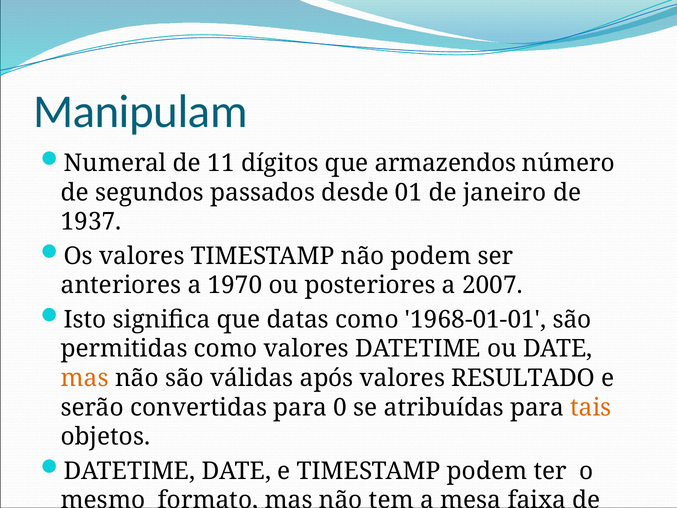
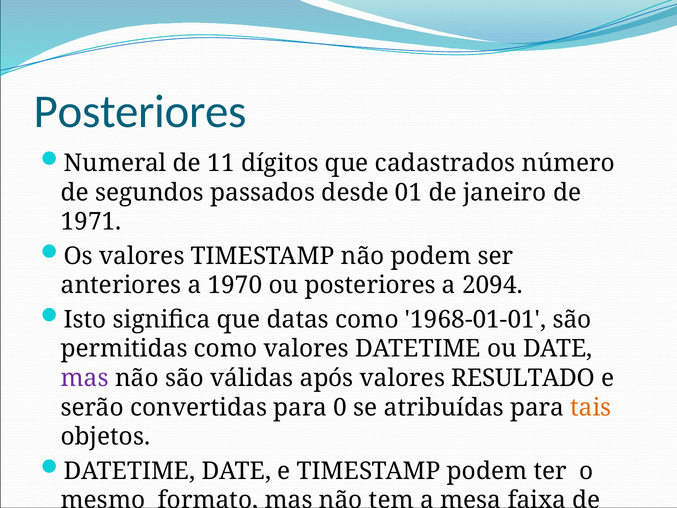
Manipulam: Manipulam -> Posteriores (140, 112)
armazendos: armazendos -> cadastrados (445, 163)
1937: 1937 -> 1971 (91, 222)
2007: 2007 -> 2094 (492, 285)
mas colour: orange -> purple (85, 378)
